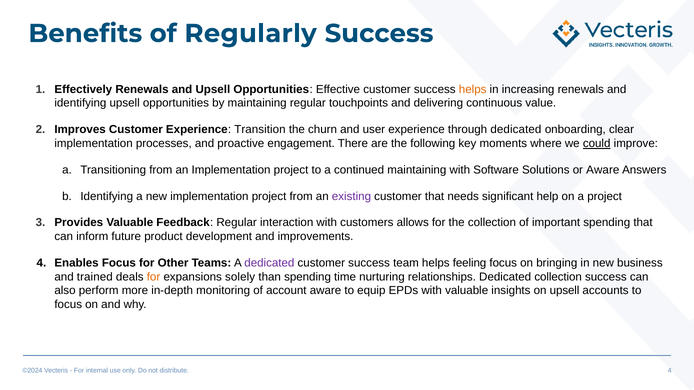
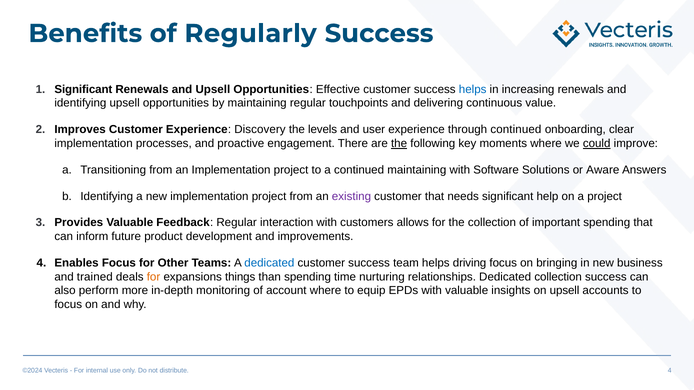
Effectively: Effectively -> Significant (83, 89)
helps colour: orange -> blue (473, 89)
Transition: Transition -> Discovery (260, 130)
churn: churn -> levels (323, 130)
through dedicated: dedicated -> continued (516, 130)
the underline: none -> present (399, 144)
dedicated colour: purple -> blue (269, 263)
feeling: feeling -> driving (470, 263)
solely: solely -> things (240, 277)
account aware: aware -> where (326, 291)
